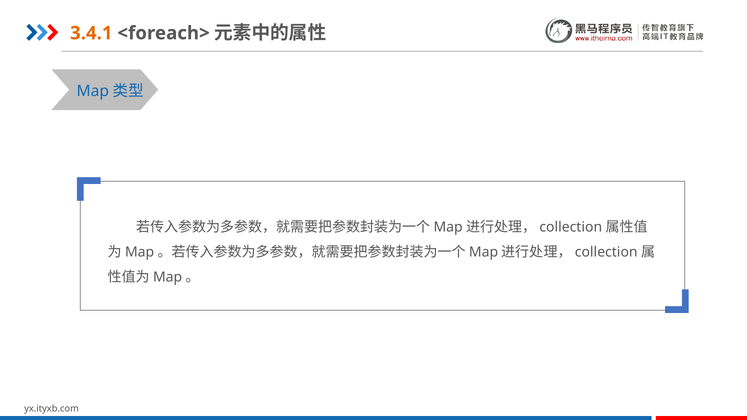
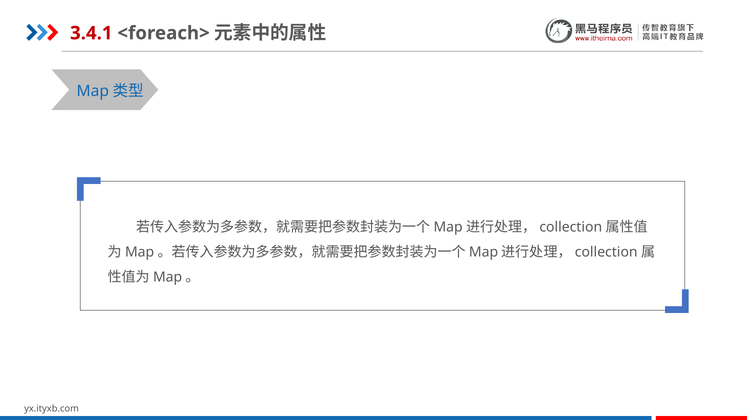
3.4.1 colour: orange -> red (91, 33)
